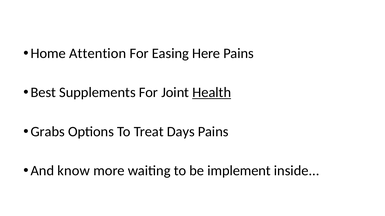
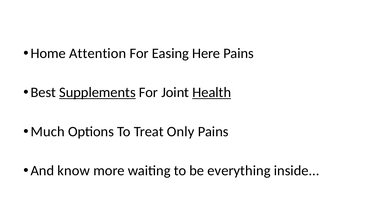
Supplements underline: none -> present (97, 93)
Grabs: Grabs -> Much (48, 132)
Days: Days -> Only (181, 132)
implement: implement -> everything (239, 171)
